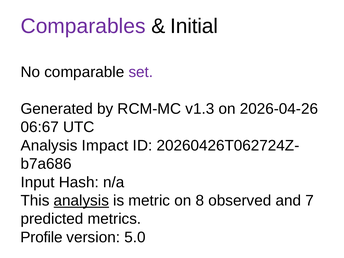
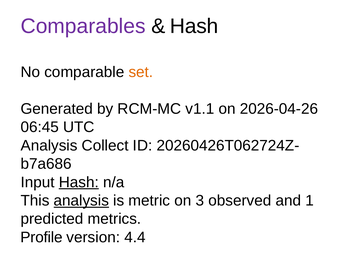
Initial: Initial -> Hash (194, 26)
set colour: purple -> orange (141, 72)
v1.3: v1.3 -> v1.1 (200, 109)
06:67: 06:67 -> 06:45 (40, 127)
Impact: Impact -> Collect (105, 146)
Hash underline: none -> present (79, 182)
8: 8 -> 3 (200, 201)
7: 7 -> 1 (310, 201)
5.0: 5.0 -> 4.4 (135, 237)
